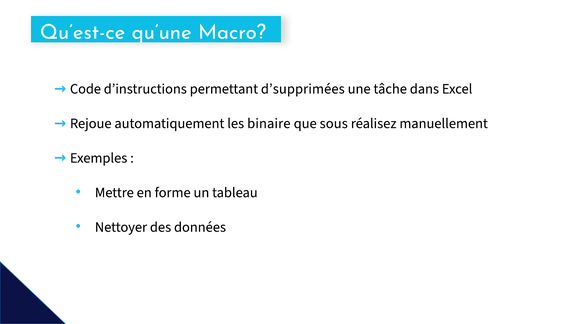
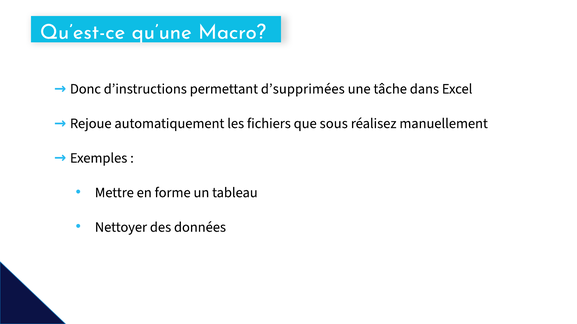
Code: Code -> Donc (85, 89)
binaire: binaire -> fichiers (269, 124)
